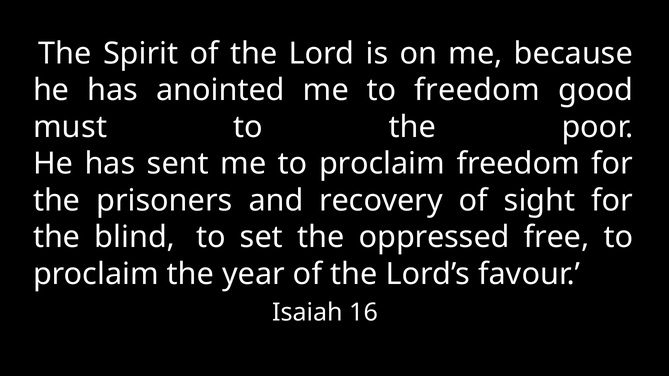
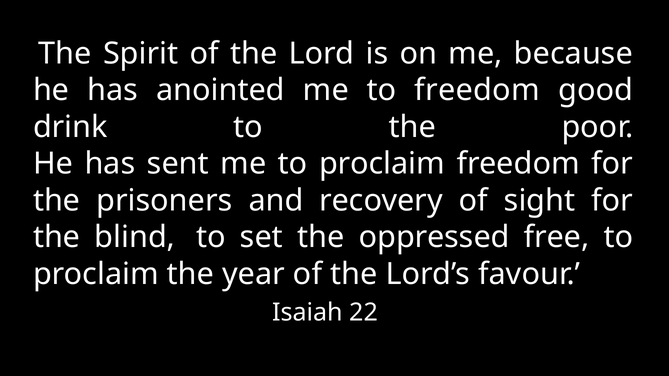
must: must -> drink (70, 127)
16: 16 -> 22 (364, 313)
